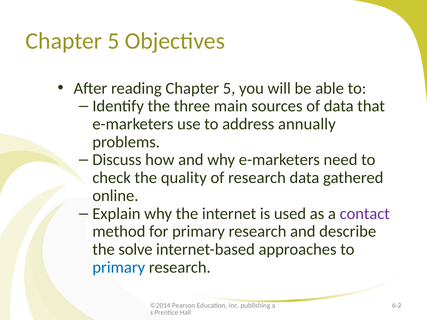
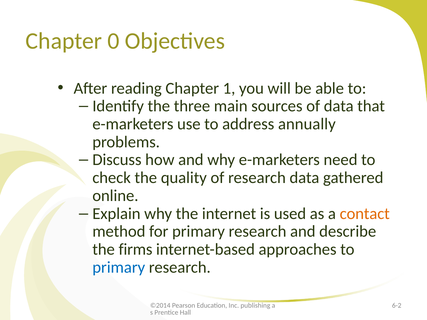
5: 5 -> 0 (113, 41)
reading Chapter 5: 5 -> 1 (229, 88)
contact colour: purple -> orange (365, 214)
solve: solve -> firms (136, 250)
